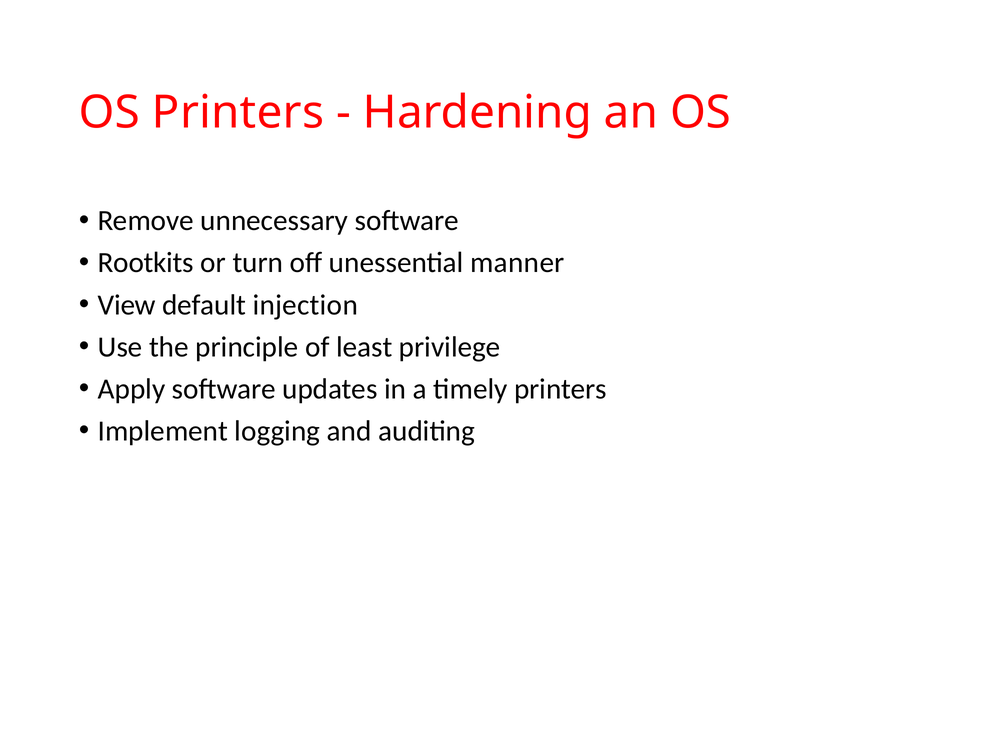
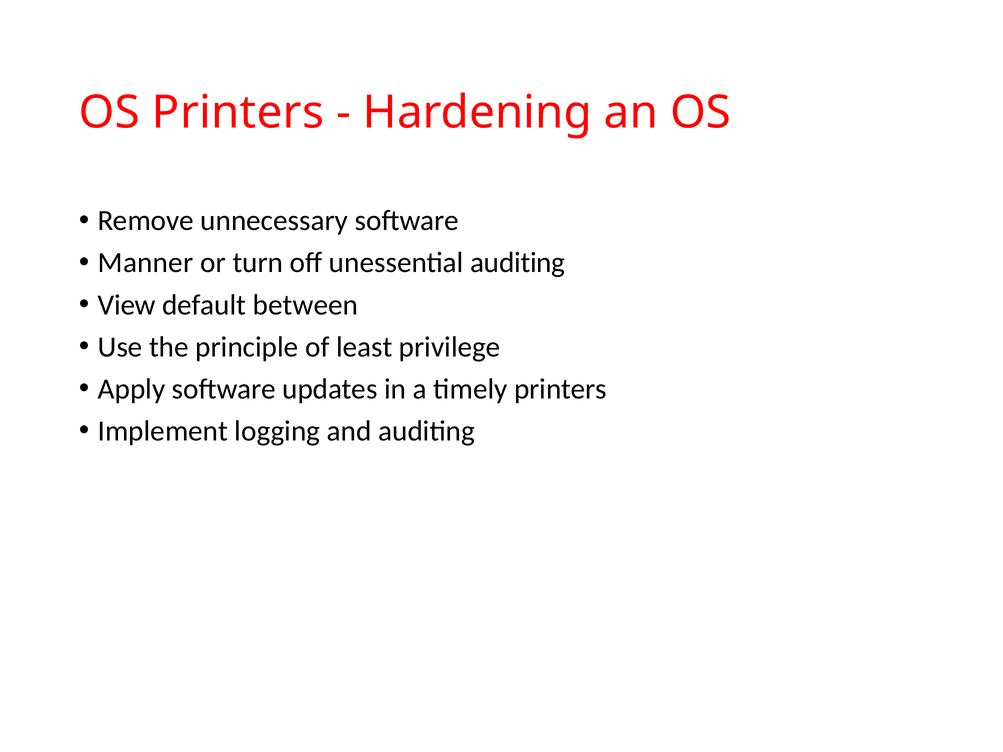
Rootkits: Rootkits -> Manner (146, 263)
unessential manner: manner -> auditing (518, 263)
injection: injection -> between (305, 305)
